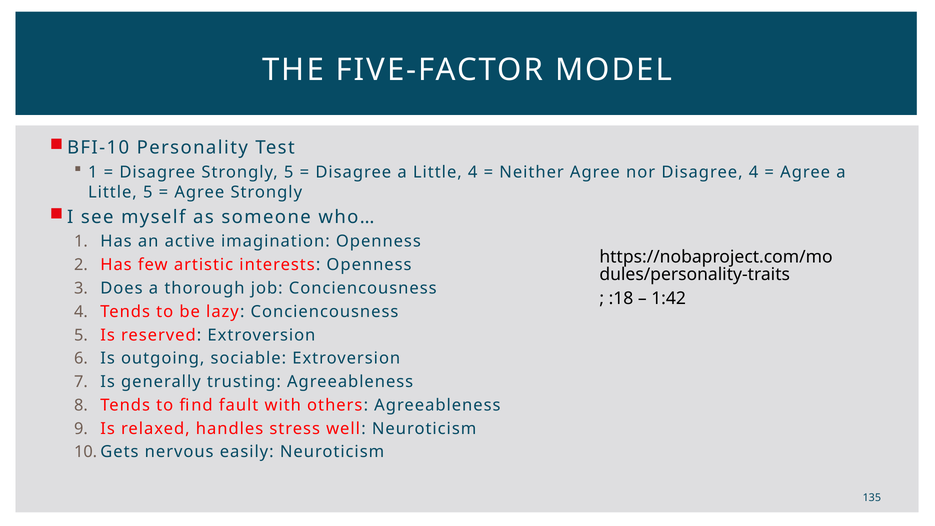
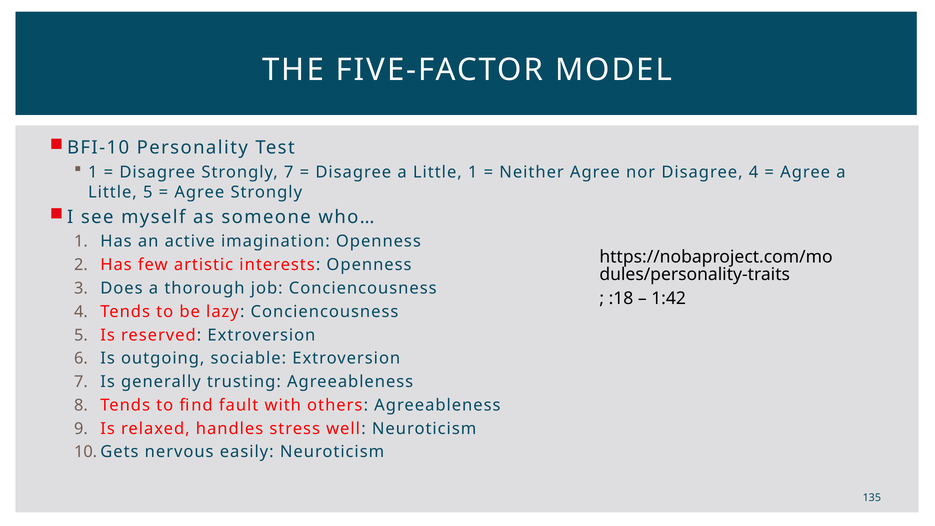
Strongly 5: 5 -> 7 (289, 172)
Little 4: 4 -> 1 (473, 172)
